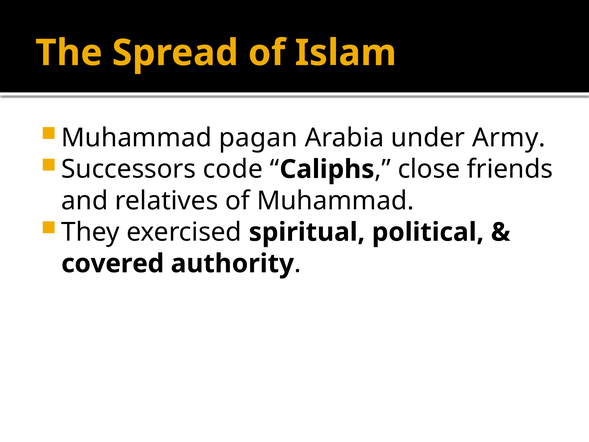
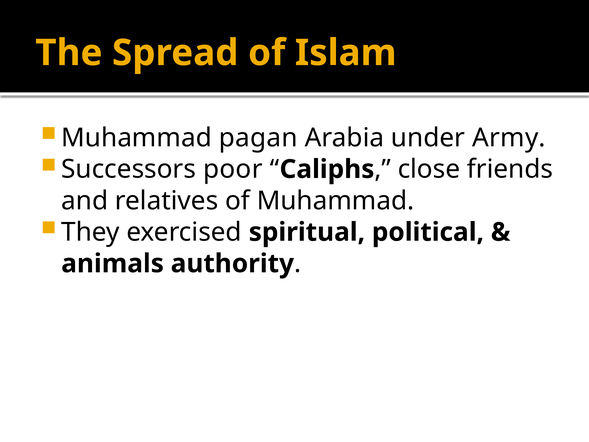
code: code -> poor (233, 169)
covered: covered -> animals (113, 263)
